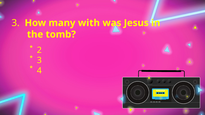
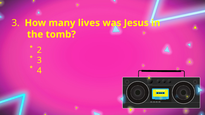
with: with -> lives (89, 23)
